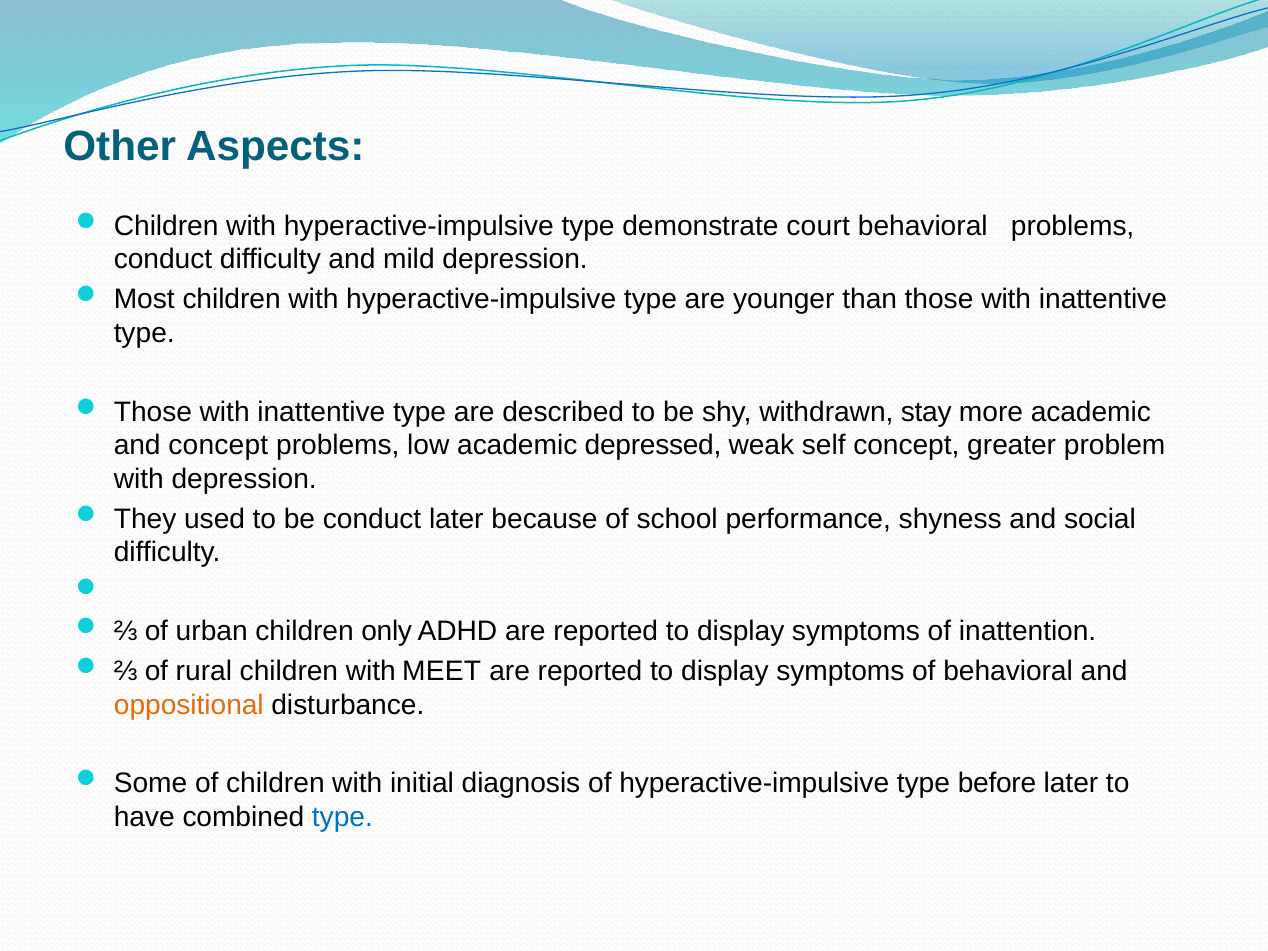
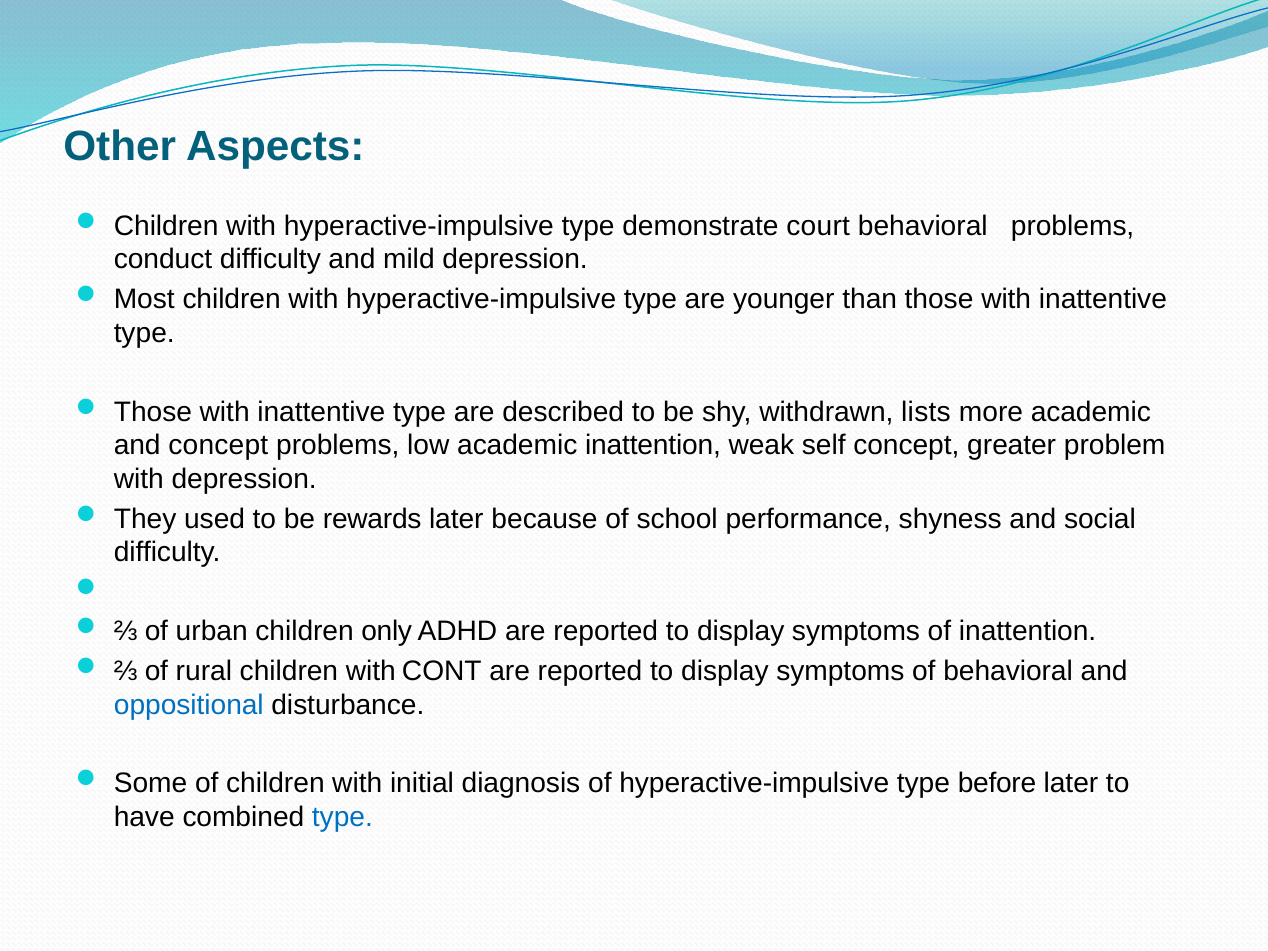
stay: stay -> lists (926, 412)
academic depressed: depressed -> inattention (653, 446)
be conduct: conduct -> rewards (372, 519)
MEET: MEET -> CONT (442, 671)
oppositional colour: orange -> blue (189, 705)
